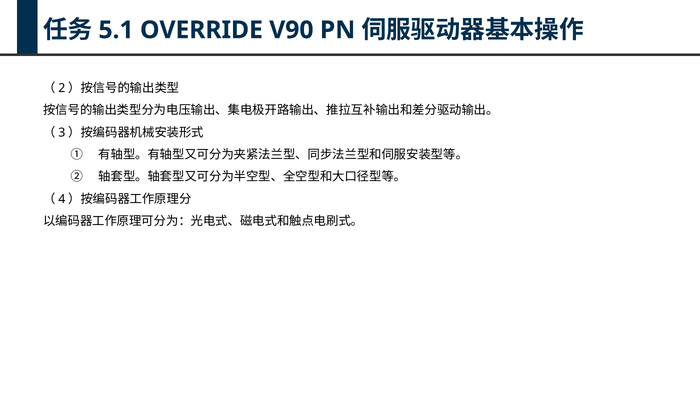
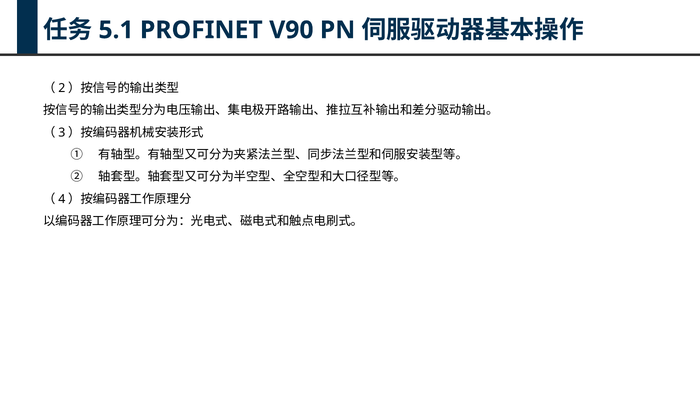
OVERRIDE: OVERRIDE -> PROFINET (201, 30)
